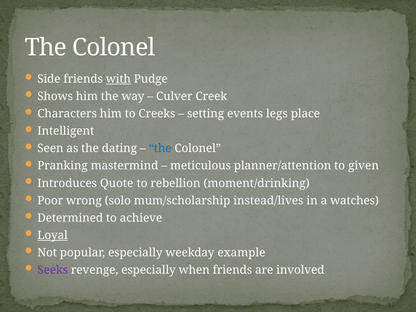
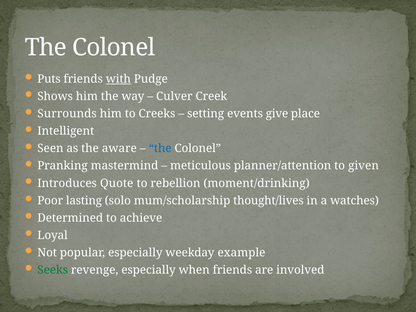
Side: Side -> Puts (49, 79)
Characters: Characters -> Surrounds (67, 114)
legs: legs -> give (277, 114)
dating: dating -> aware (119, 148)
wrong: wrong -> lasting (84, 201)
instead/lives: instead/lives -> thought/lives (268, 201)
Loyal underline: present -> none (53, 235)
Seeks colour: purple -> green (53, 270)
